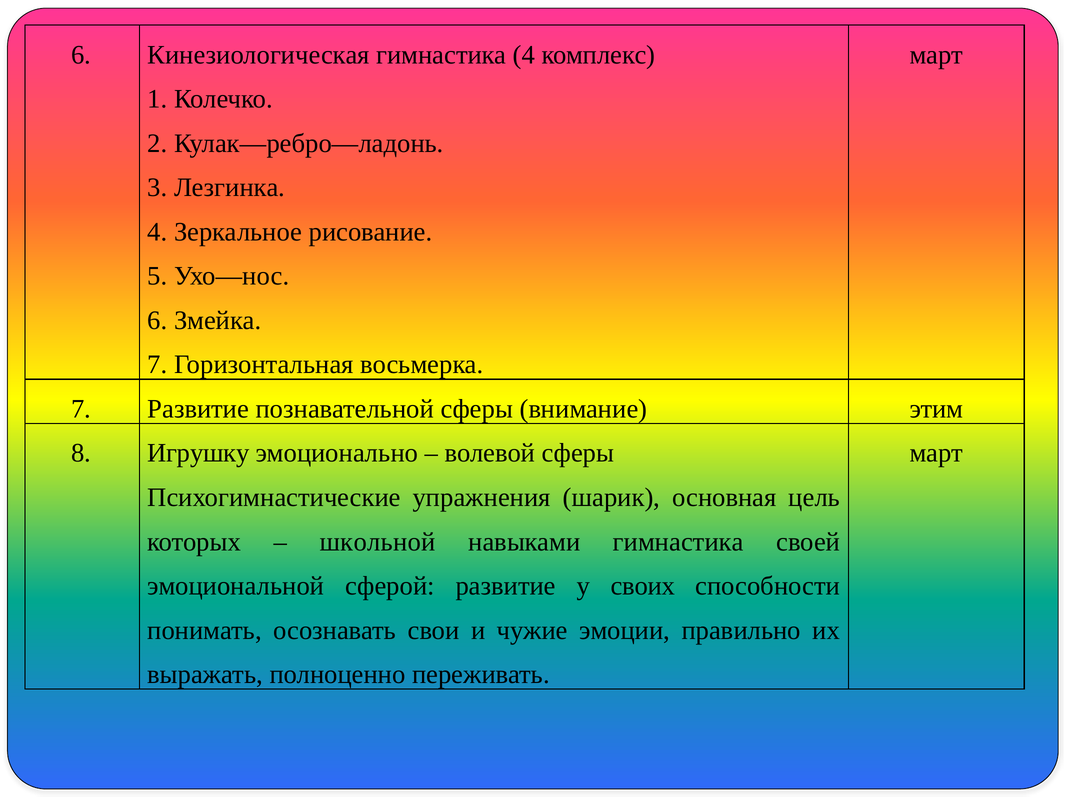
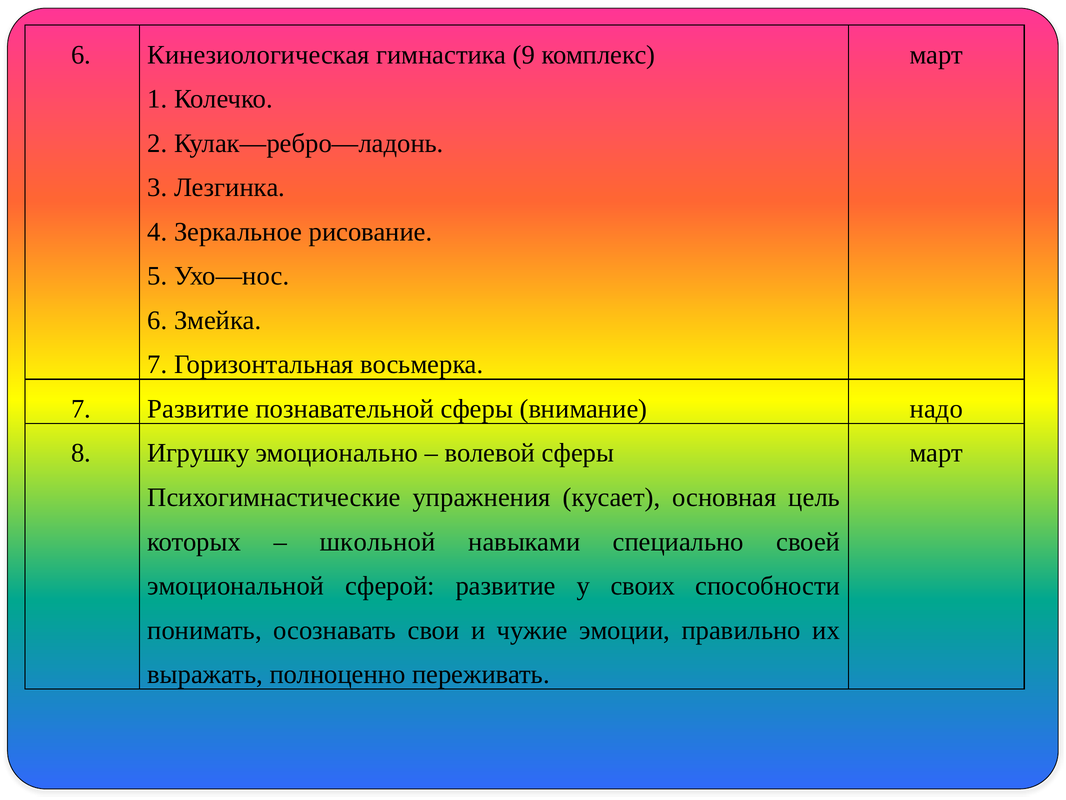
гимнастика 4: 4 -> 9 (524, 55)
этим: этим -> надо (936, 409)
шарик: шарик -> кусает (611, 497)
навыками гимнастика: гимнастика -> специально (678, 541)
